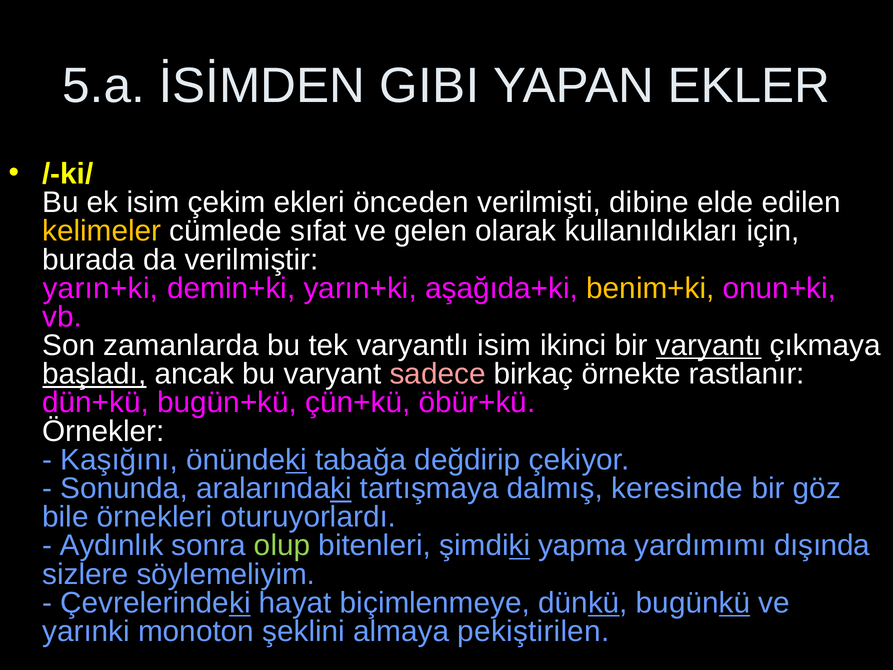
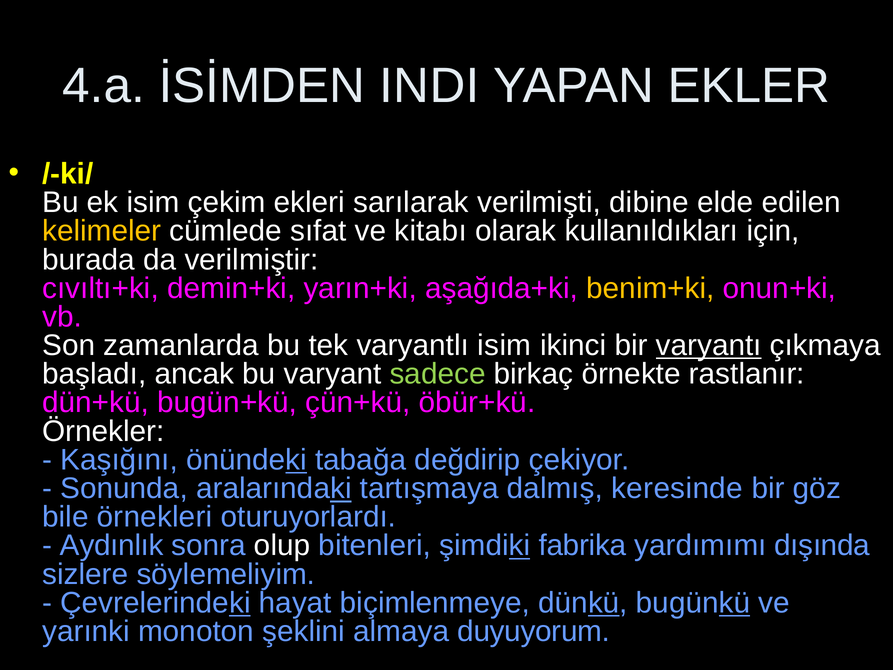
5.a: 5.a -> 4.a (104, 86)
GIBI: GIBI -> INDI (429, 86)
önceden: önceden -> sarılarak (411, 202)
gelen: gelen -> kitabı (431, 231)
yarın+ki: yarın+ki -> cıvıltı+ki (101, 288)
başladı underline: present -> none (94, 374)
sadece colour: pink -> light green (438, 374)
olup colour: light green -> white (282, 545)
yapma: yapma -> fabrika (582, 545)
pekiştirilen: pekiştirilen -> duyuyorum (534, 631)
